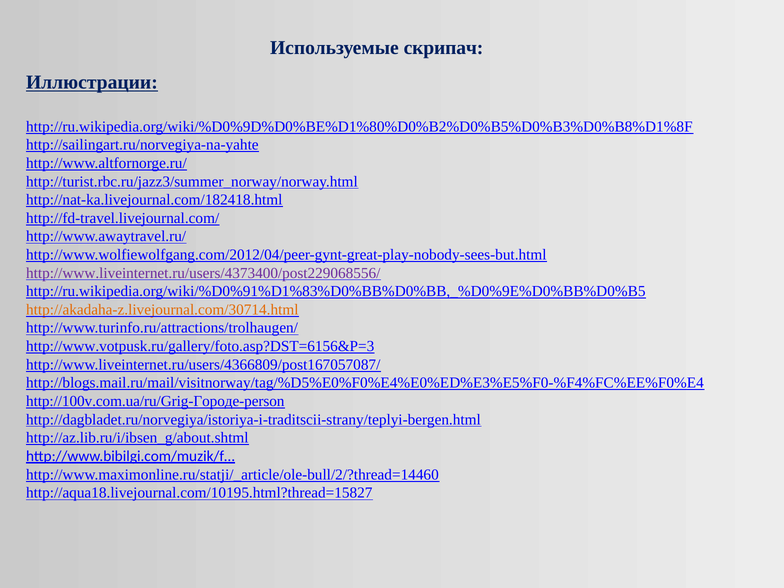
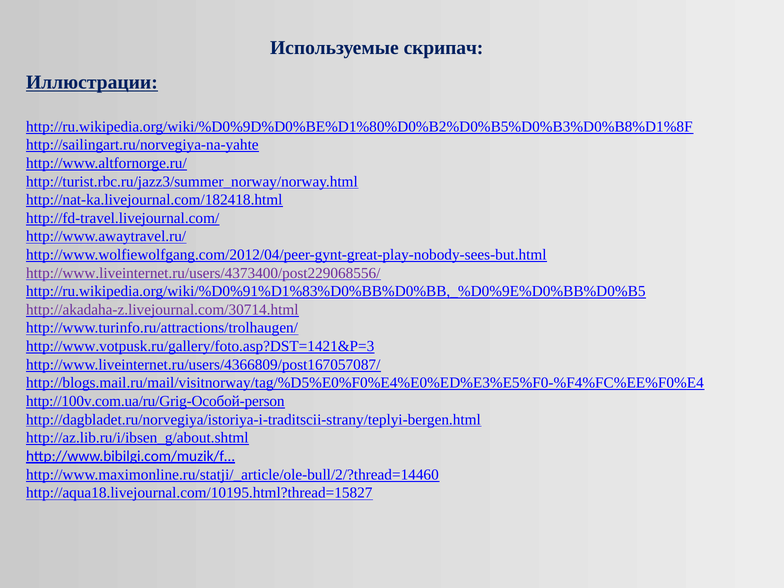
http://akadaha-z.livejournal.com/30714.html colour: orange -> purple (162, 310)
http://www.votpusk.ru/gallery/foto.asp?DST=6156&P=3: http://www.votpusk.ru/gallery/foto.asp?DST=6156&P=3 -> http://www.votpusk.ru/gallery/foto.asp?DST=1421&P=3 (200, 346)
http://100v.com.ua/ru/Grig-Городе-person: http://100v.com.ua/ru/Grig-Городе-person -> http://100v.com.ua/ru/Grig-Особой-person (155, 401)
